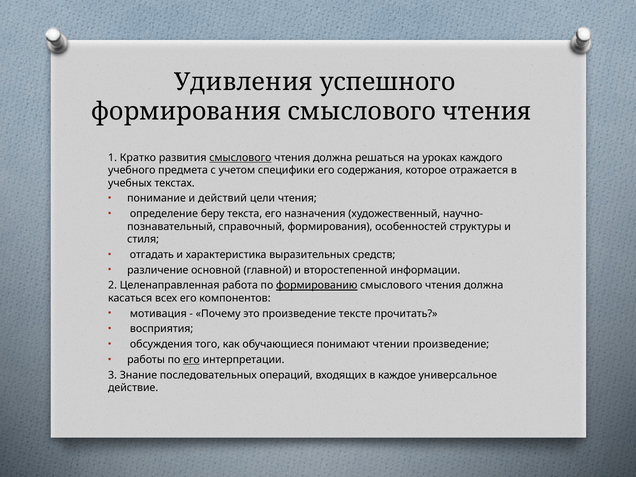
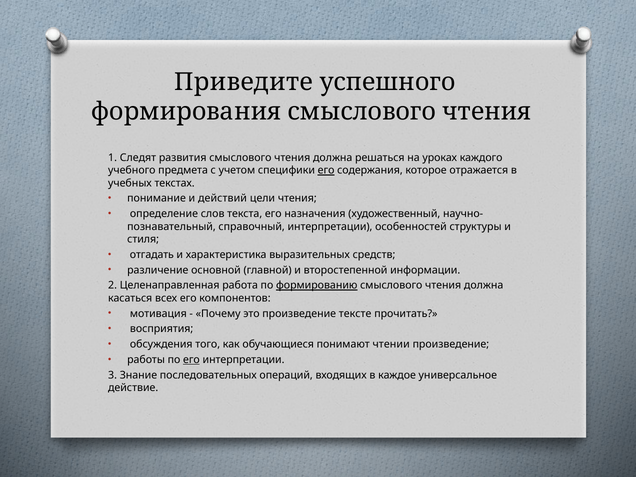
Удивления: Удивления -> Приведите (244, 82)
Кратко: Кратко -> Следят (138, 158)
смыслового underline: present -> none (240, 158)
его underline: none -> present (326, 170)
беру: беру -> слов (213, 214)
справочный формирования: формирования -> интерпретации (330, 227)
